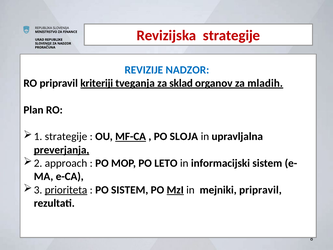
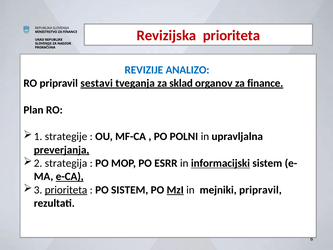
Revizijska strategije: strategije -> prioriteta (232, 35)
REVIZIJE NADZOR: NADZOR -> ANALIZO (187, 70)
kriteriji: kriteriji -> sestavi (97, 83)
organov za mladih: mladih -> finance (265, 83)
MF-CA underline: present -> none (131, 136)
SLOJA: SLOJA -> POLNI (184, 136)
approach: approach -> strategija (66, 163)
LETO: LETO -> ESRR (166, 163)
informacijski underline: none -> present (220, 163)
e-CA underline: none -> present (70, 176)
